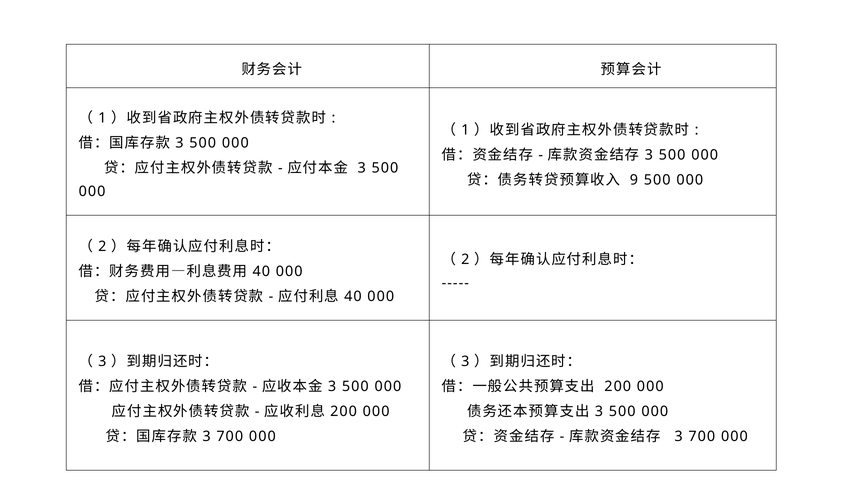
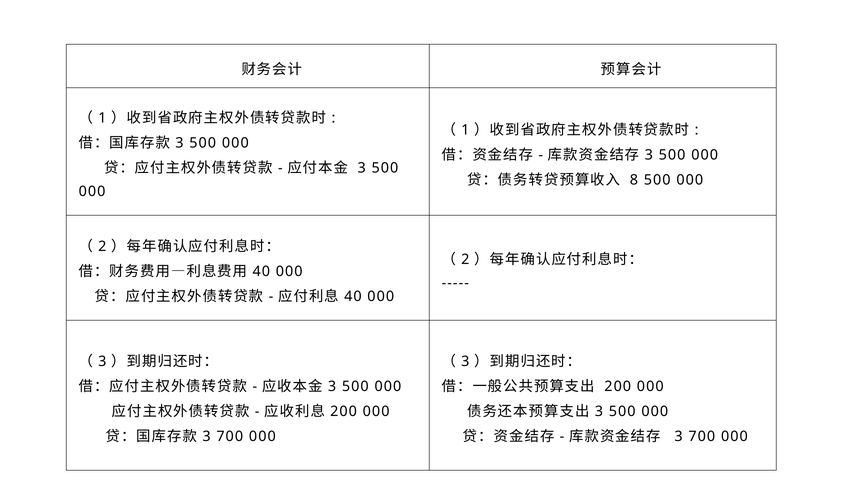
9: 9 -> 8 (634, 180)
